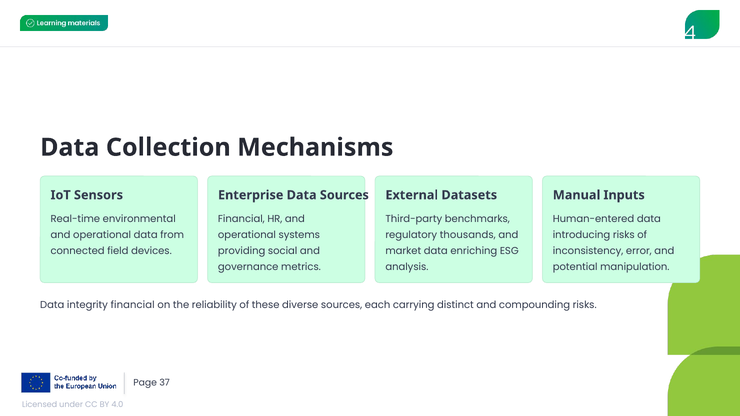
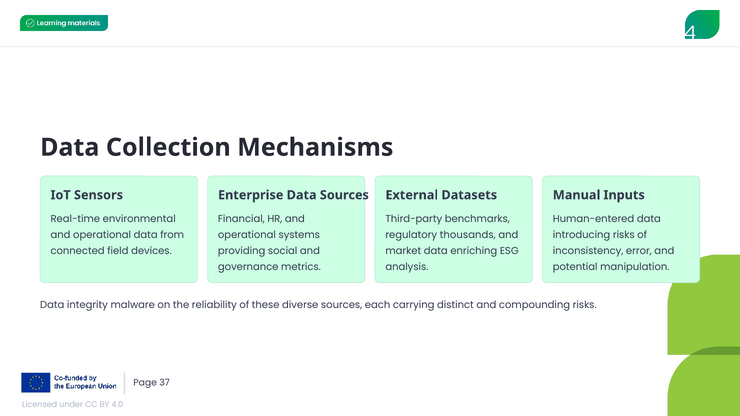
integrity financial: financial -> malware (133, 305)
